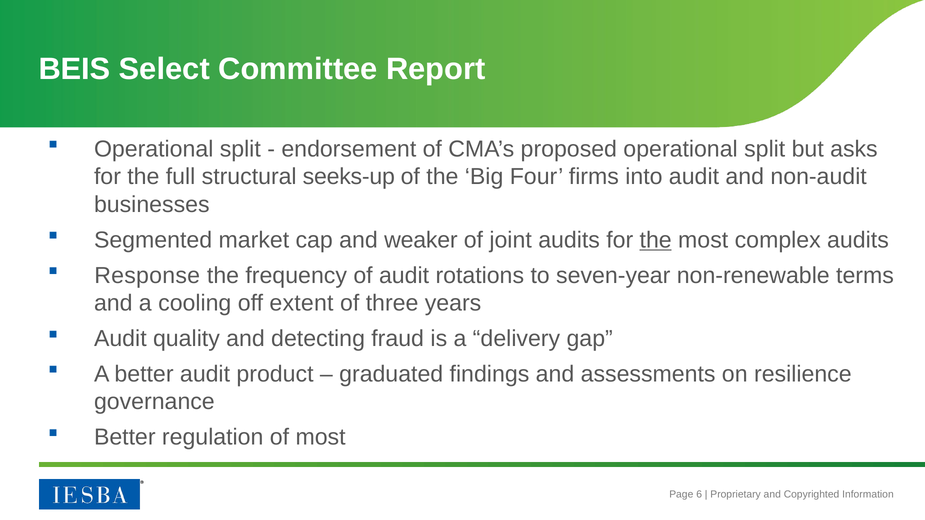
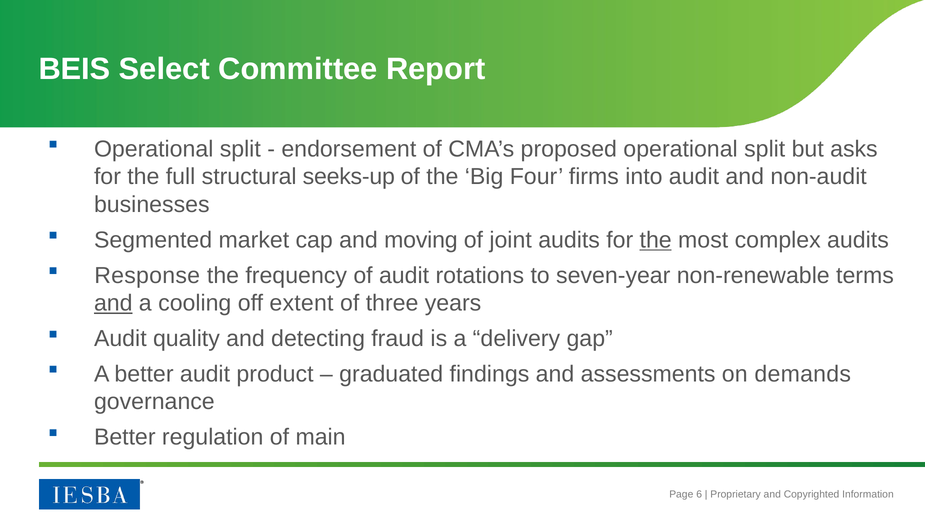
weaker: weaker -> moving (421, 240)
and underline: none -> present (113, 303)
resilience: resilience -> demands (803, 374)
of most: most -> main (321, 438)
